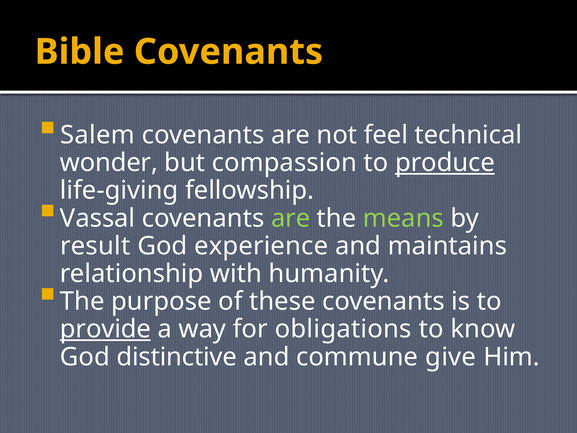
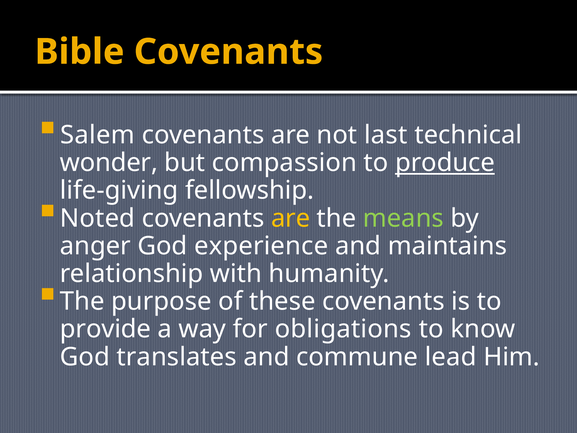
feel: feel -> last (386, 135)
Vassal: Vassal -> Noted (98, 218)
are colour: light green -> yellow (291, 218)
result: result -> anger (95, 246)
provide underline: present -> none (105, 329)
distinctive: distinctive -> translates (177, 357)
give: give -> lead (451, 357)
